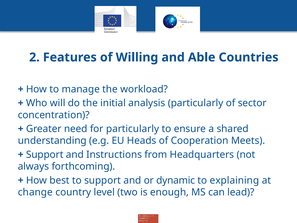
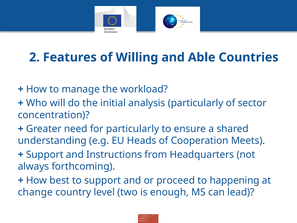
dynamic: dynamic -> proceed (176, 180)
explaining: explaining -> happening (235, 180)
